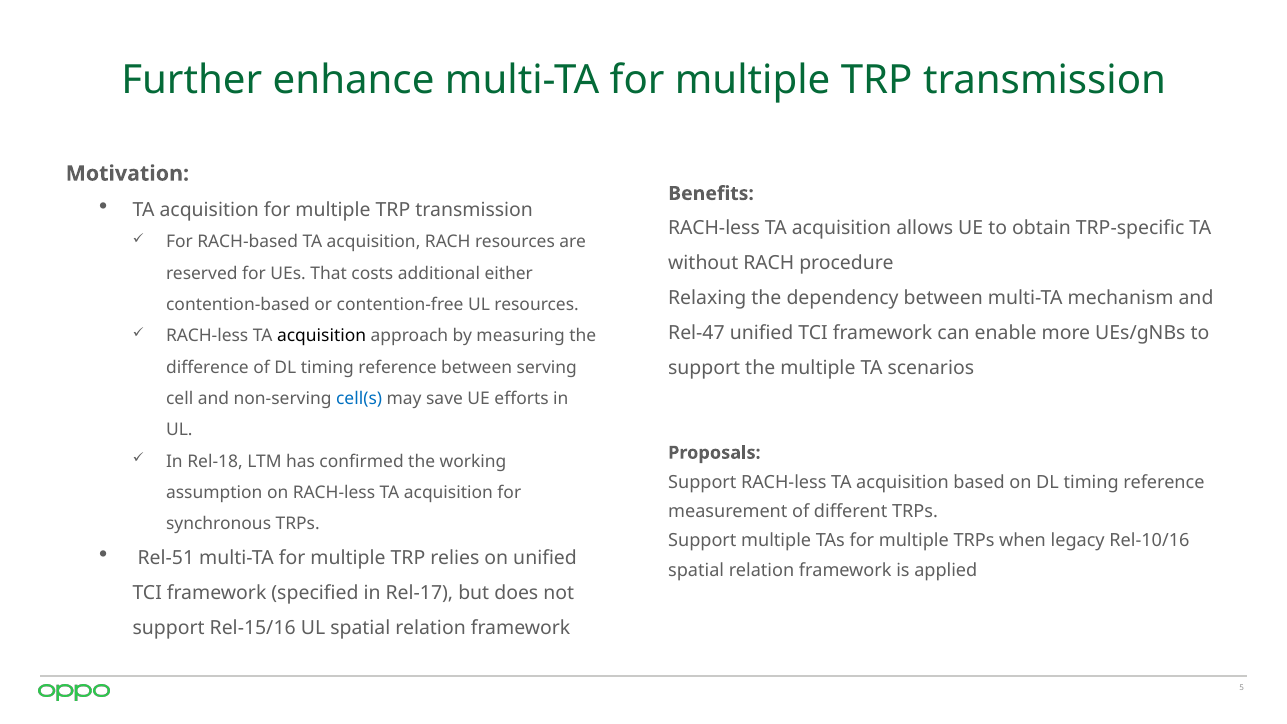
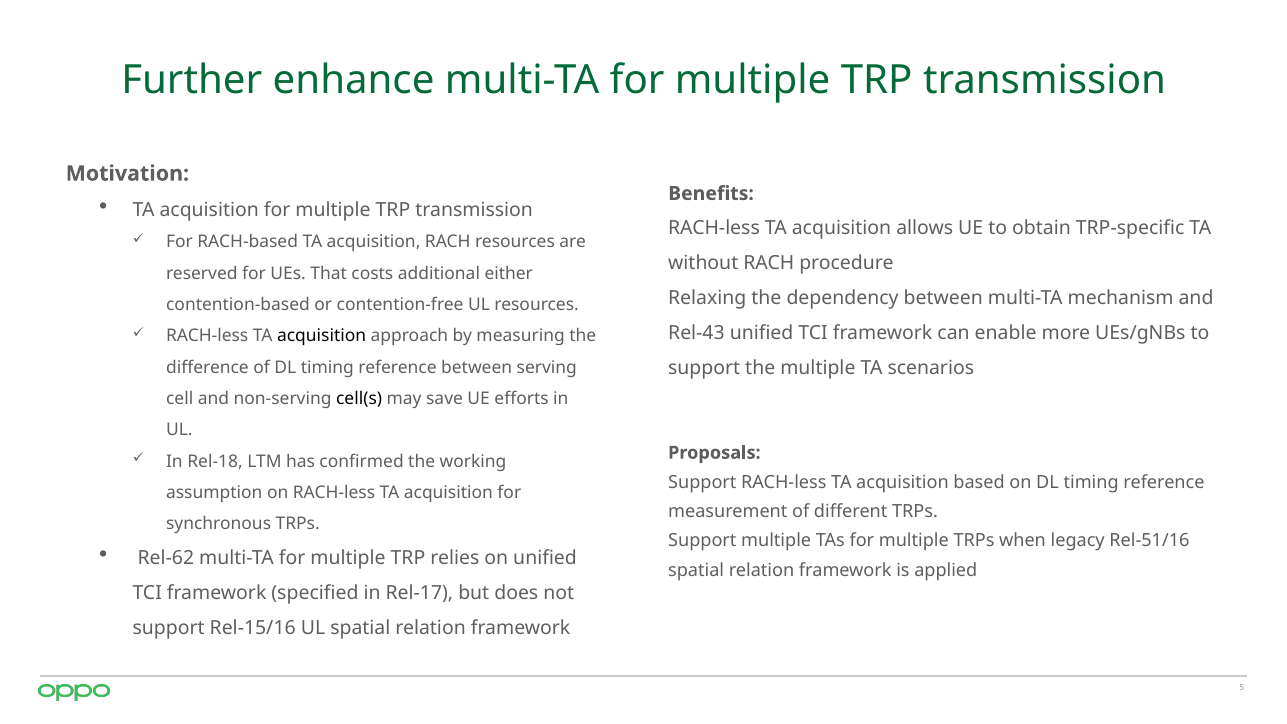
Rel-47: Rel-47 -> Rel-43 (696, 334)
cell(s colour: blue -> black (359, 399)
Rel-10/16: Rel-10/16 -> Rel-51/16 (1149, 541)
Rel-51: Rel-51 -> Rel-62 (166, 558)
